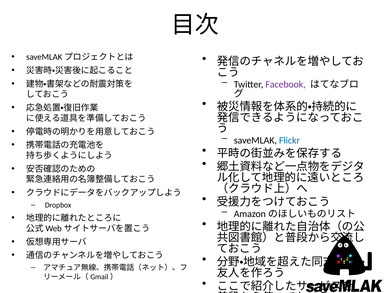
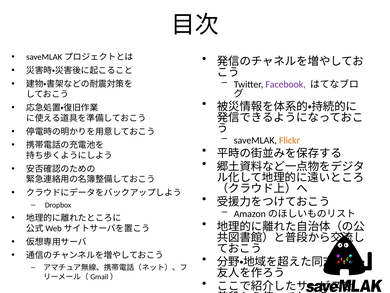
Flickr colour: blue -> orange (289, 140)
